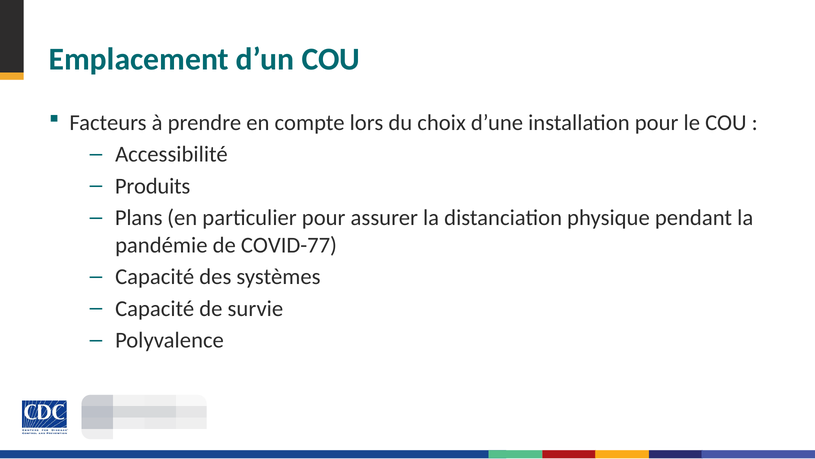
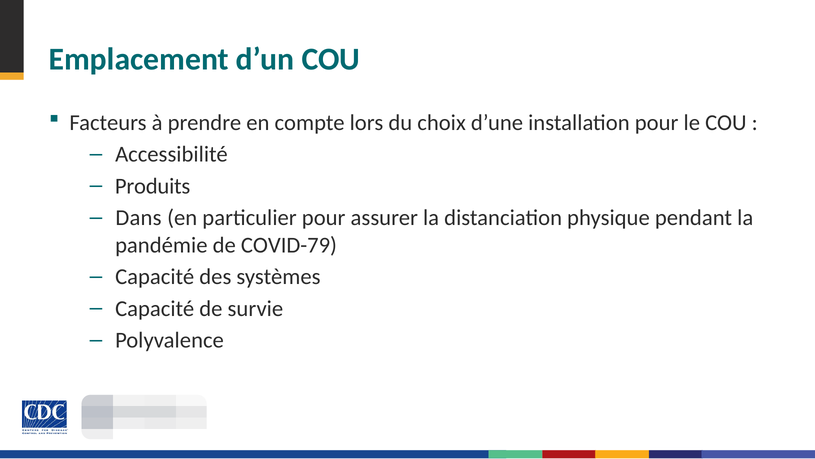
Plans: Plans -> Dans (138, 218)
COVID-77: COVID-77 -> COVID-79 (289, 245)
